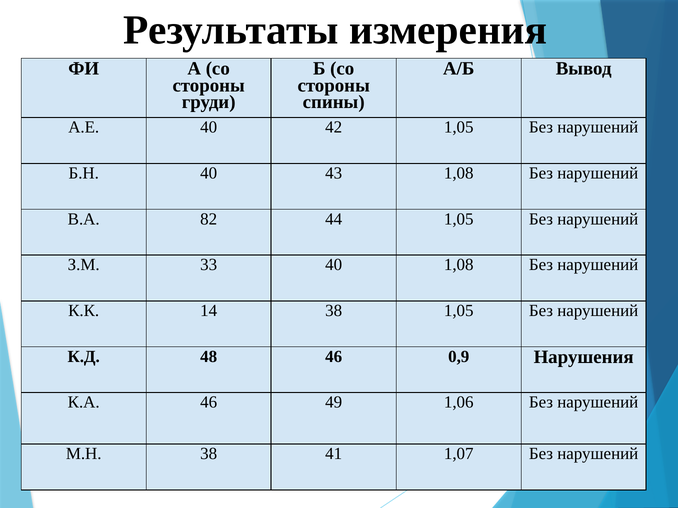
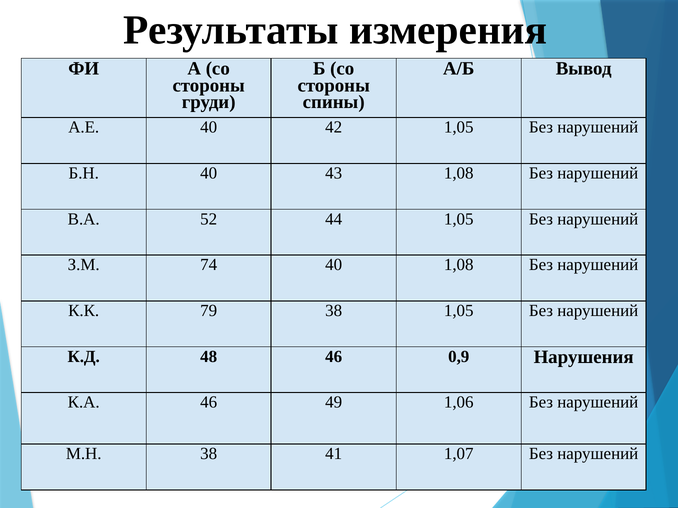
82: 82 -> 52 (209, 219)
33: 33 -> 74 (209, 265)
14: 14 -> 79 (209, 311)
